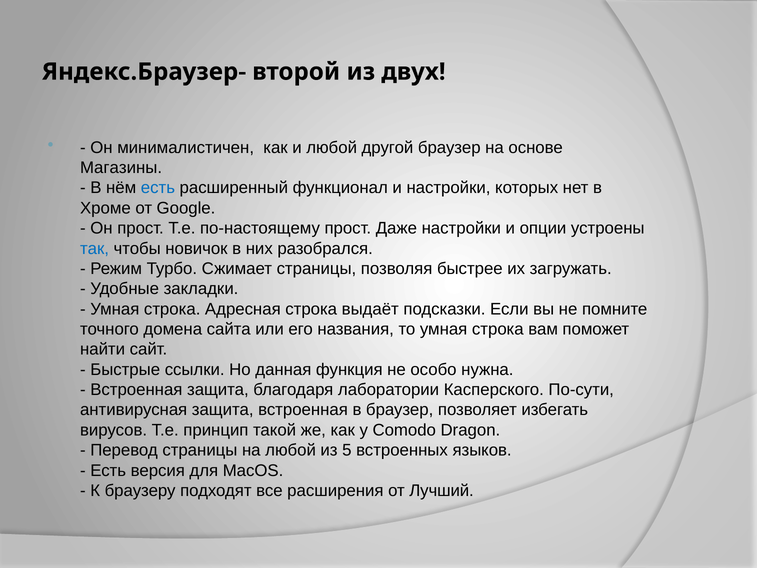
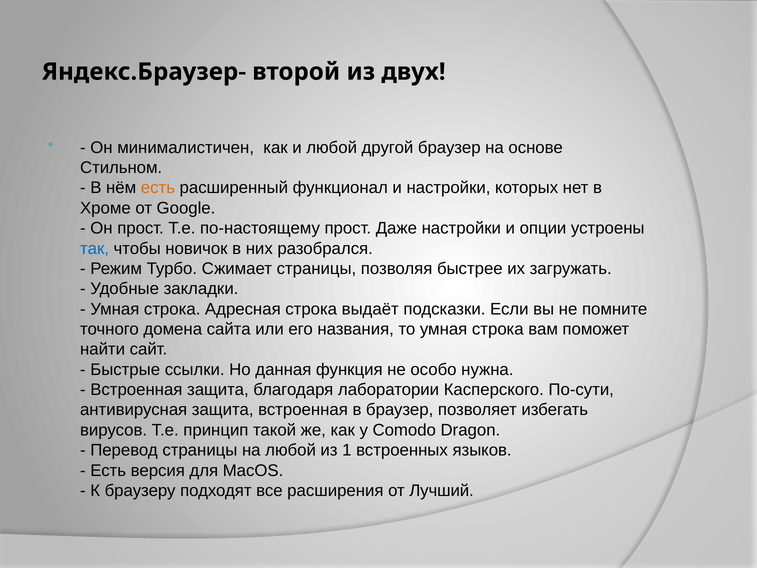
Магазины: Магазины -> Стильном (121, 168)
есть colour: blue -> orange (158, 188)
5: 5 -> 1 (347, 450)
